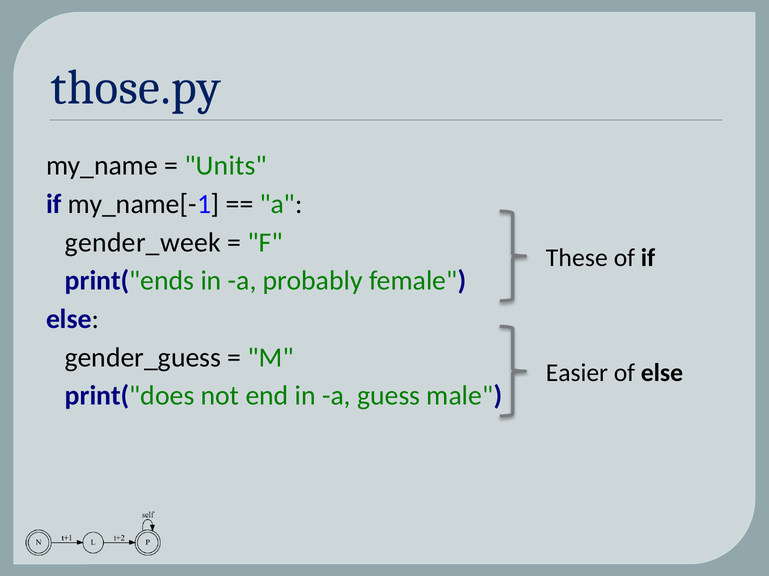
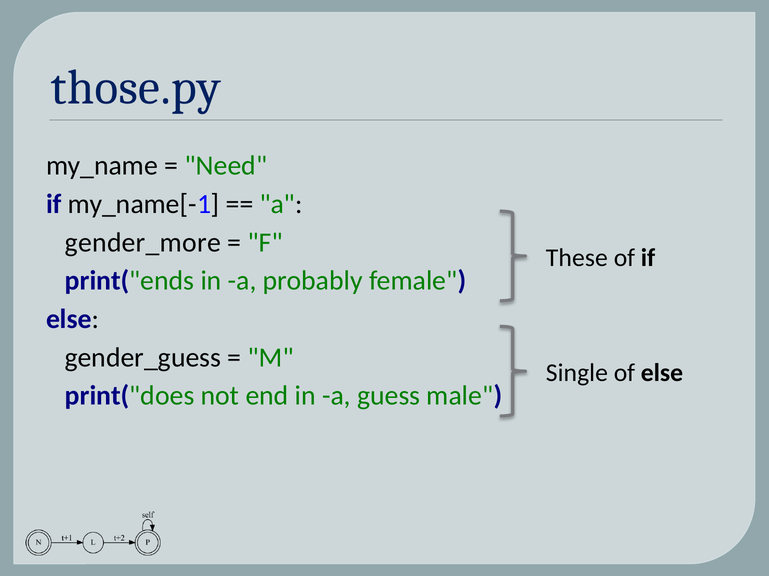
Units: Units -> Need (226, 166)
gender_week: gender_week -> gender_more (143, 243)
Easier: Easier -> Single (577, 373)
